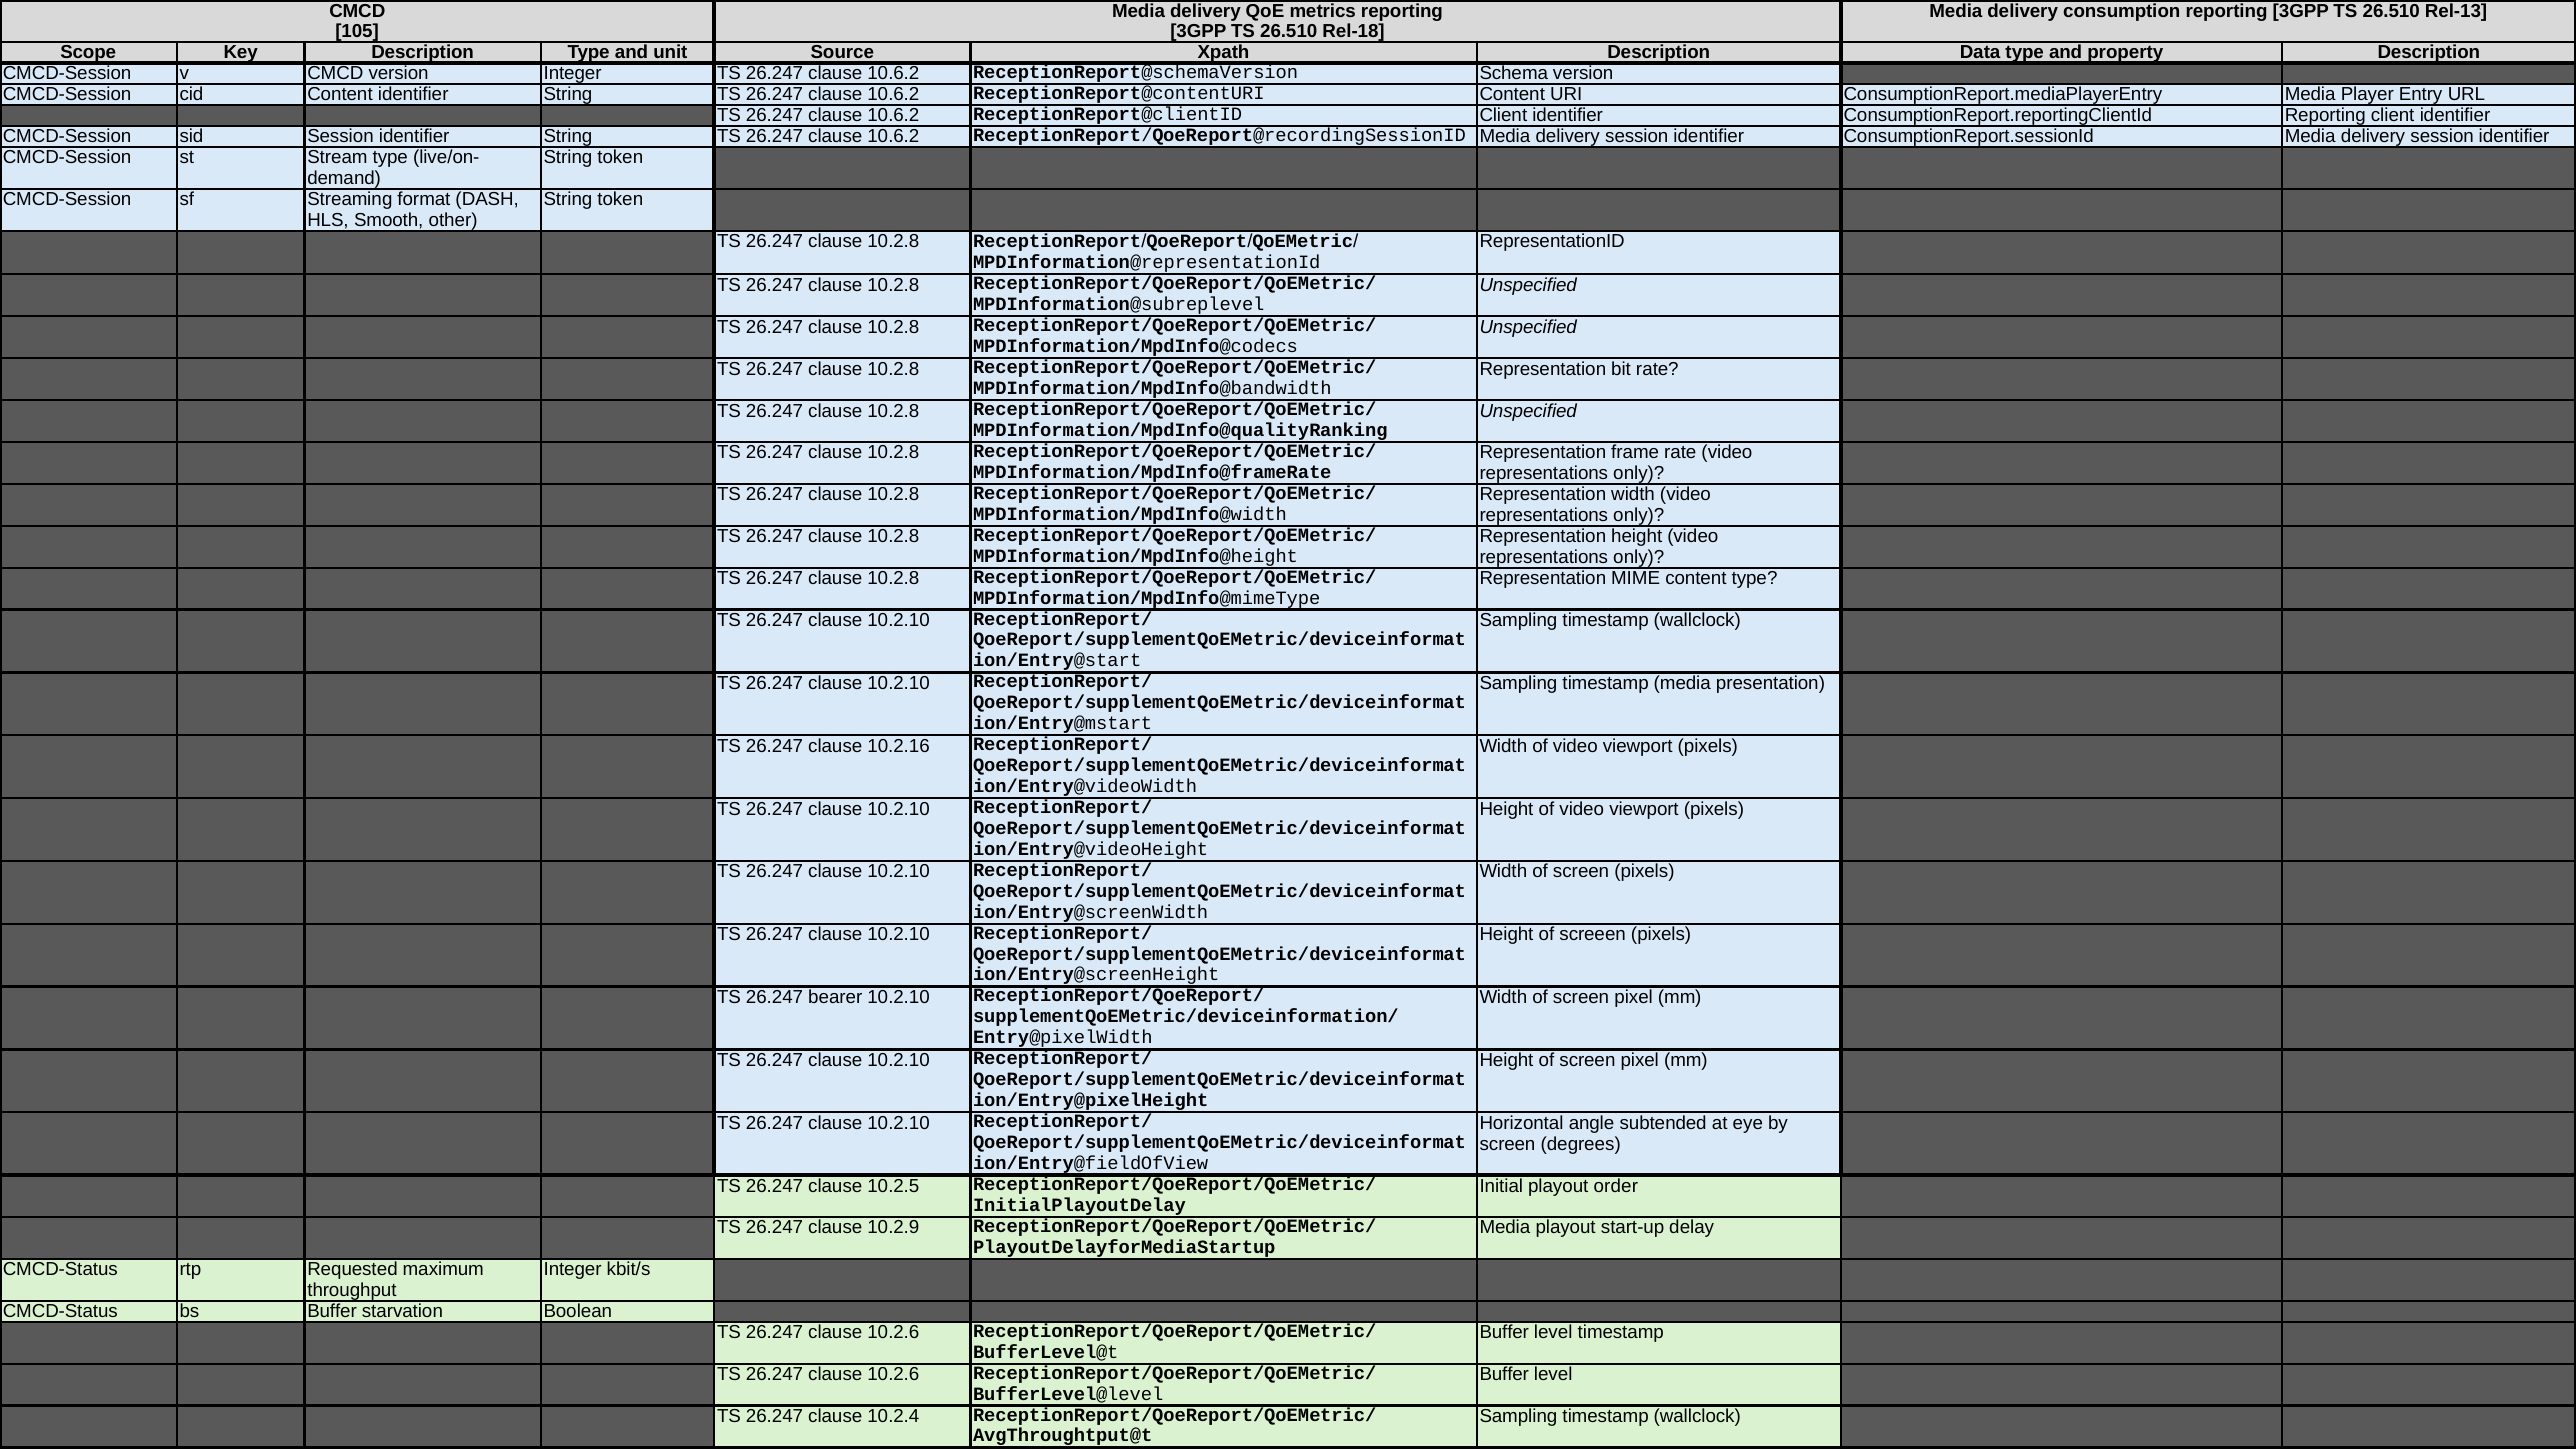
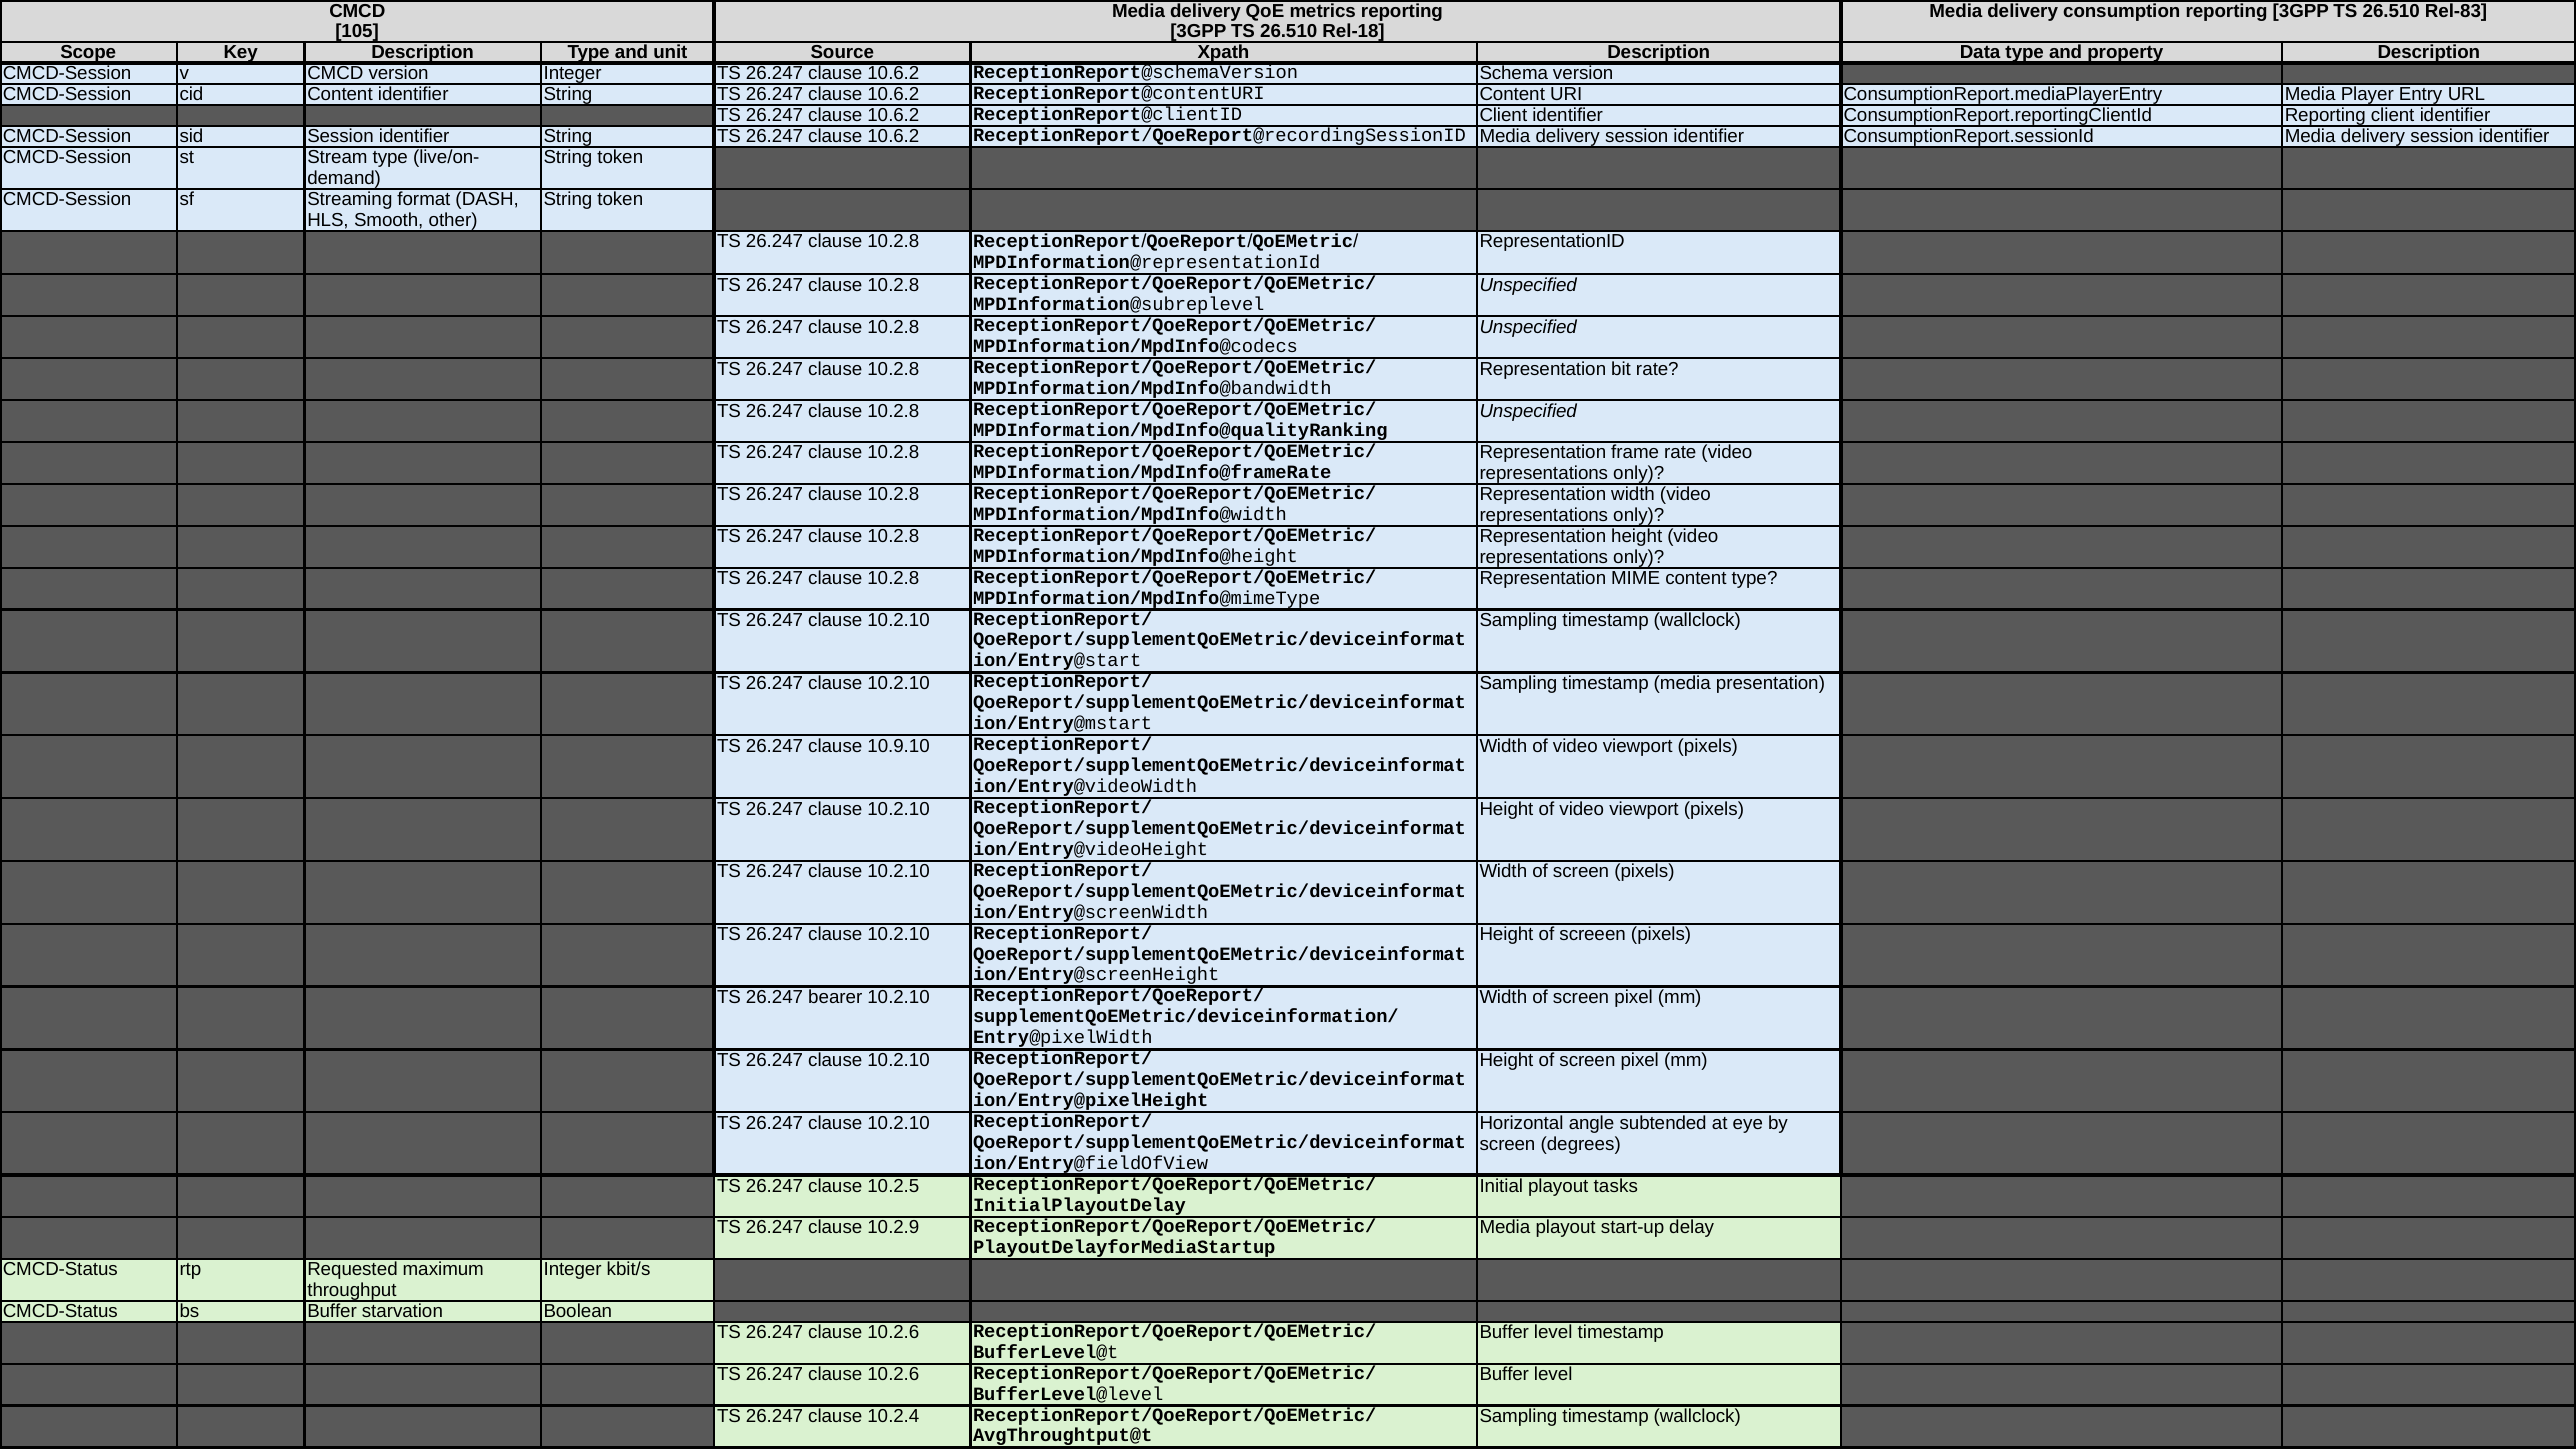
Rel-13: Rel-13 -> Rel-83 (2456, 11)
10.2.16: 10.2.16 -> 10.9.10 (899, 746)
order: order -> tasks (1616, 1186)
